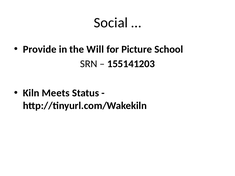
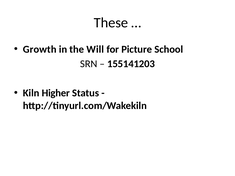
Social: Social -> These (111, 23)
Provide: Provide -> Growth (40, 49)
Meets: Meets -> Higher (56, 93)
